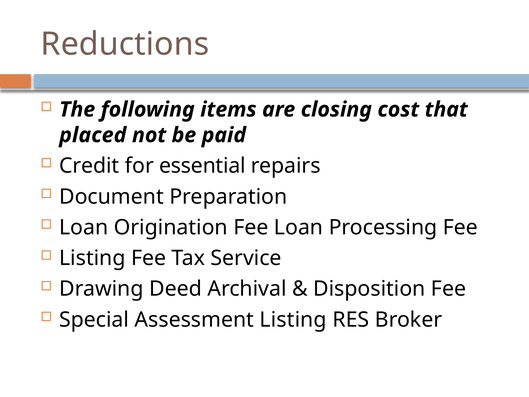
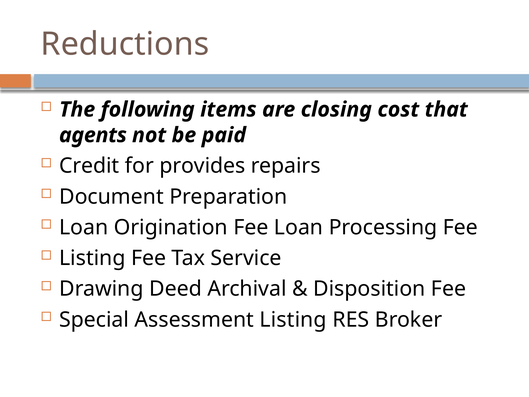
placed: placed -> agents (93, 135)
essential: essential -> provides (202, 166)
